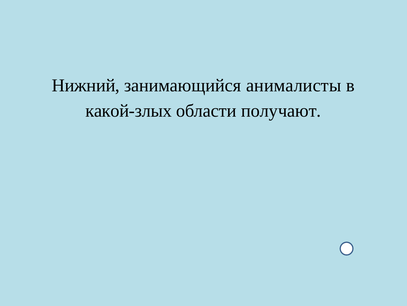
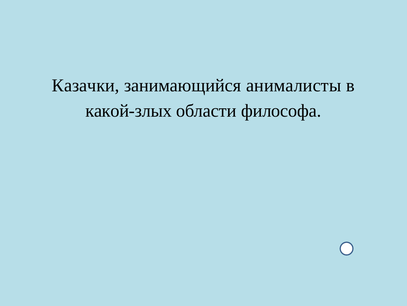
Нижний: Нижний -> Казачки (86, 85)
получают: получают -> философа (281, 111)
